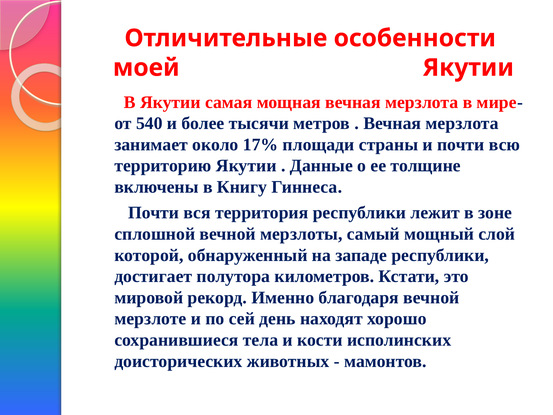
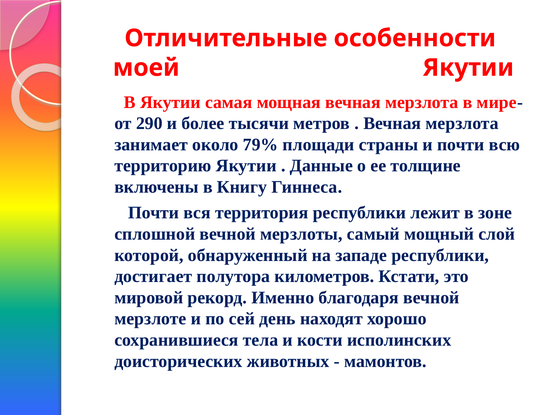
540: 540 -> 290 (149, 123)
17%: 17% -> 79% (261, 145)
